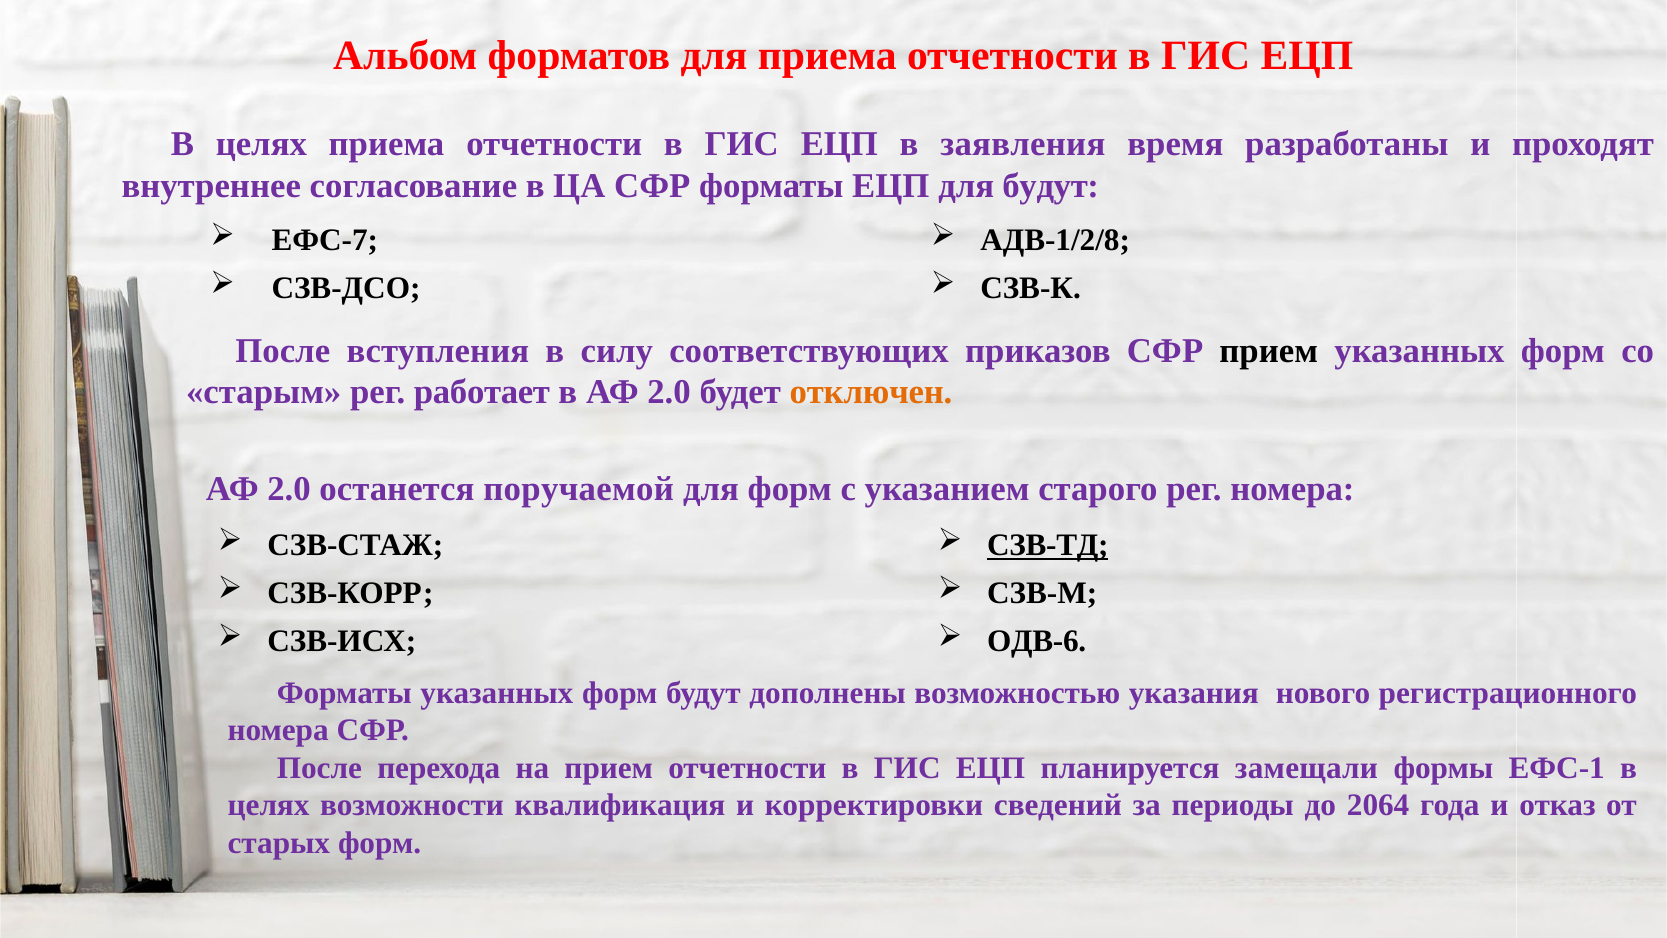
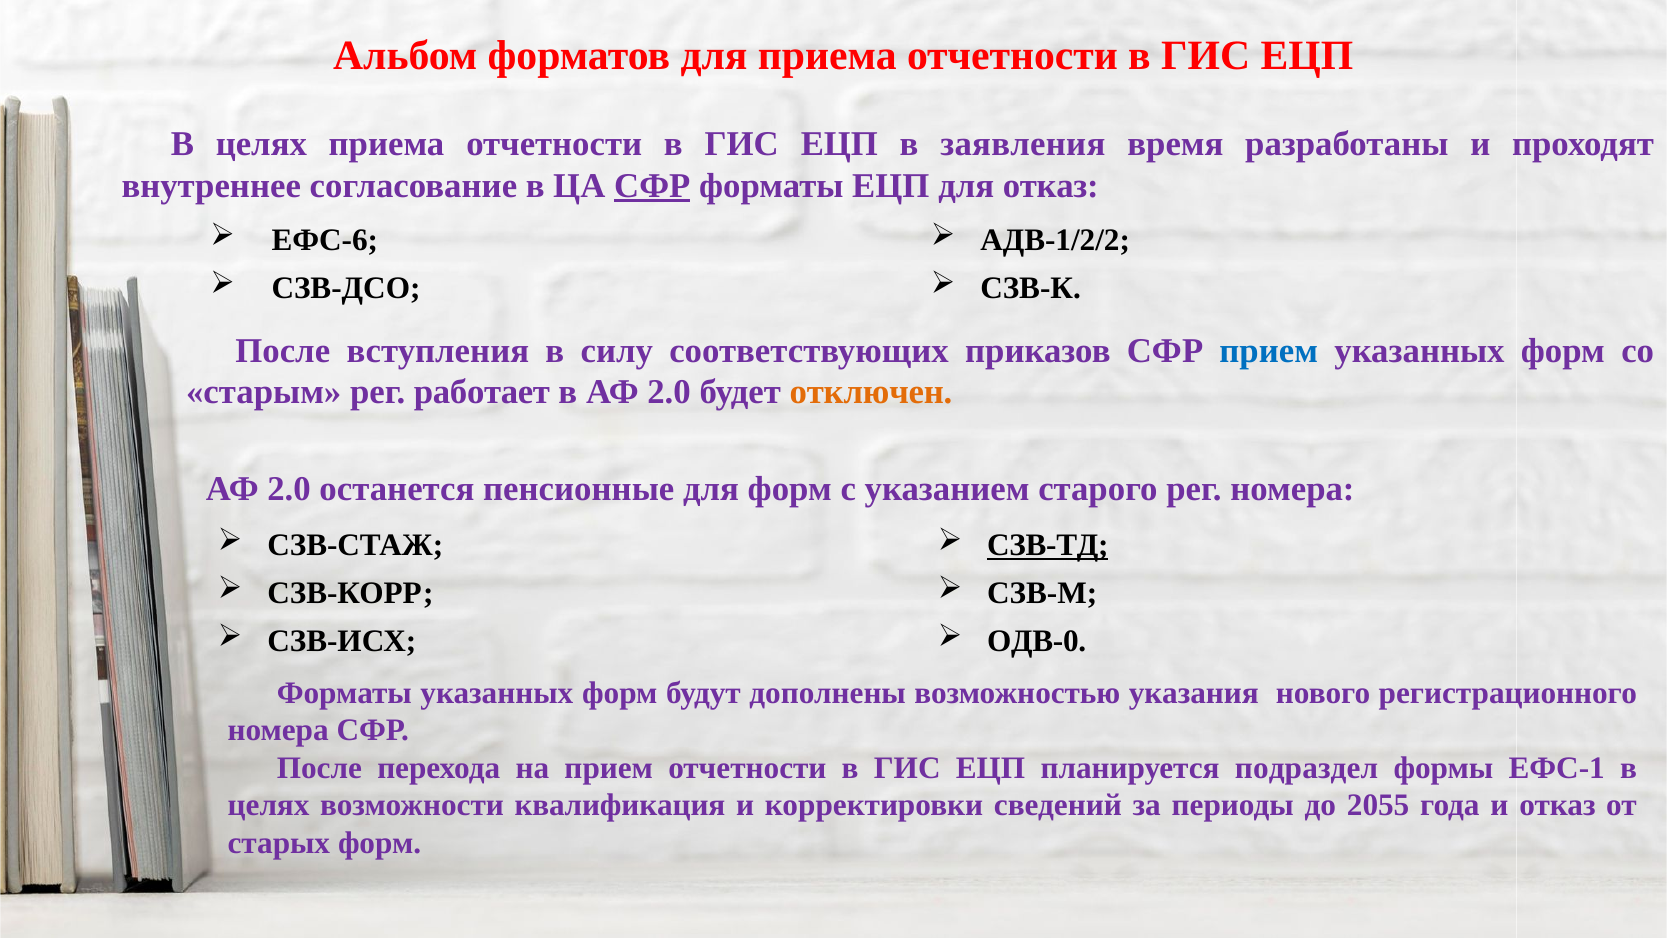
СФР underline: none -> present (652, 185)
для будут: будут -> отказ (1051, 185)
ЕФС-7: ЕФС-7 -> ЕФС-6 (325, 240)
АДВ-1/2/8: АДВ-1/2/8 -> АДВ-1/2/2 (1055, 240)
прием colour: black -> blue (1269, 351)
поручаемой: поручаемой -> пенсионные (579, 488)
ОДВ-6: ОДВ-6 -> ОДВ-0 (1037, 641)
замещали: замещали -> подраздел (1307, 768)
2064: 2064 -> 2055 (1378, 805)
